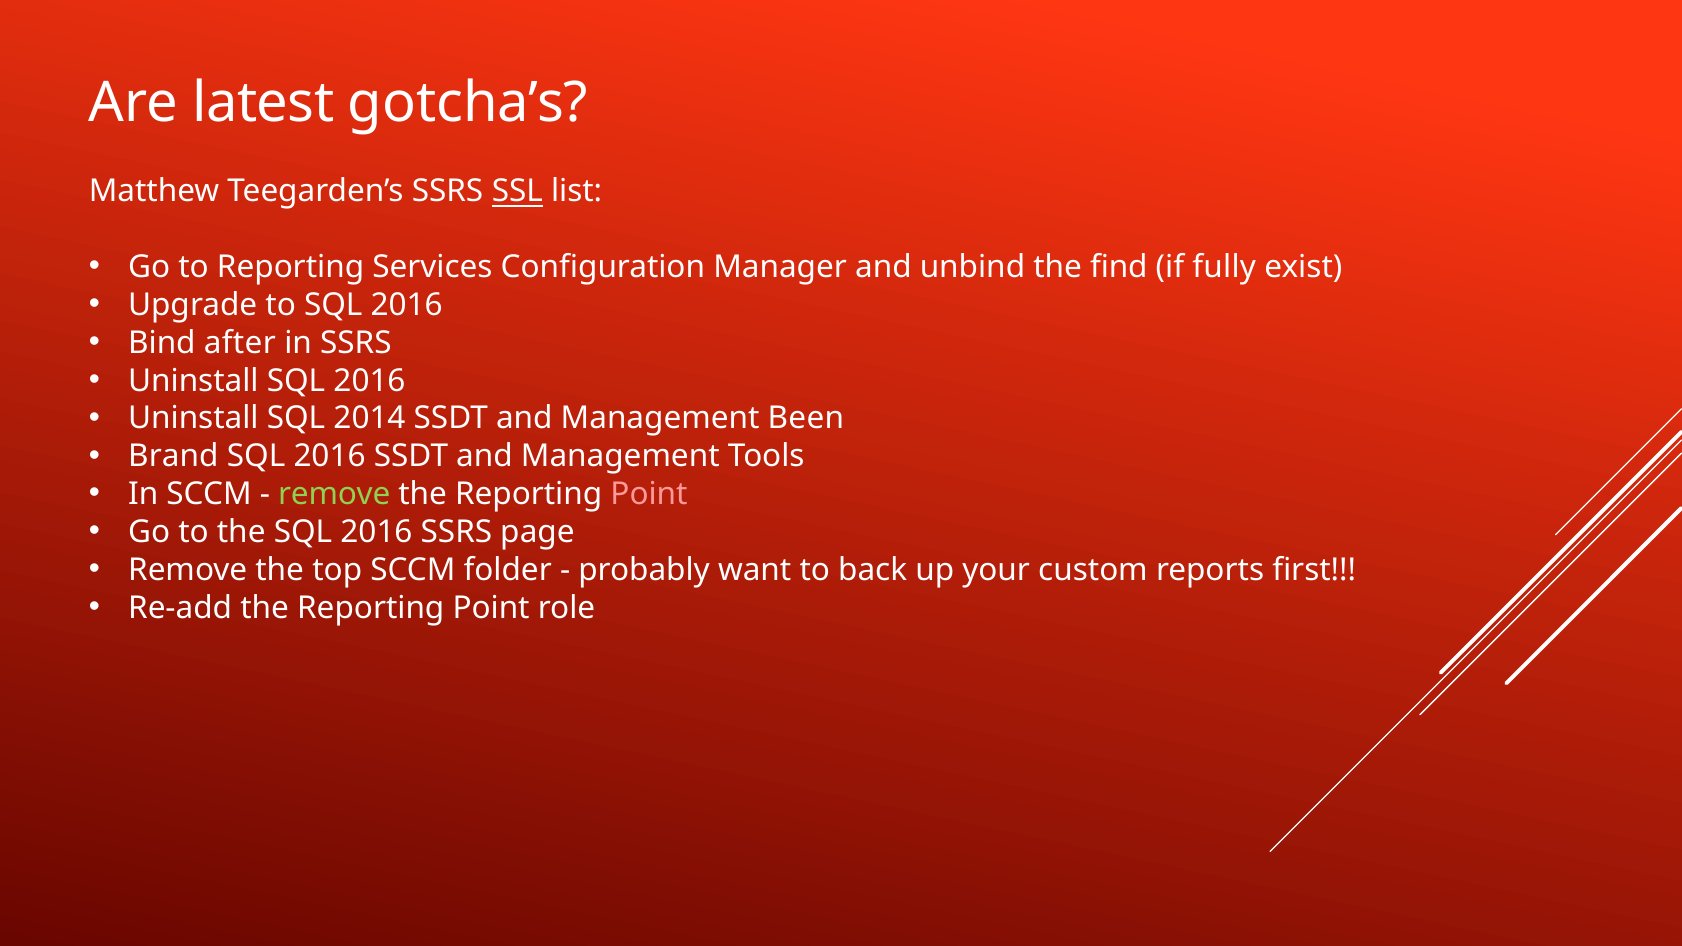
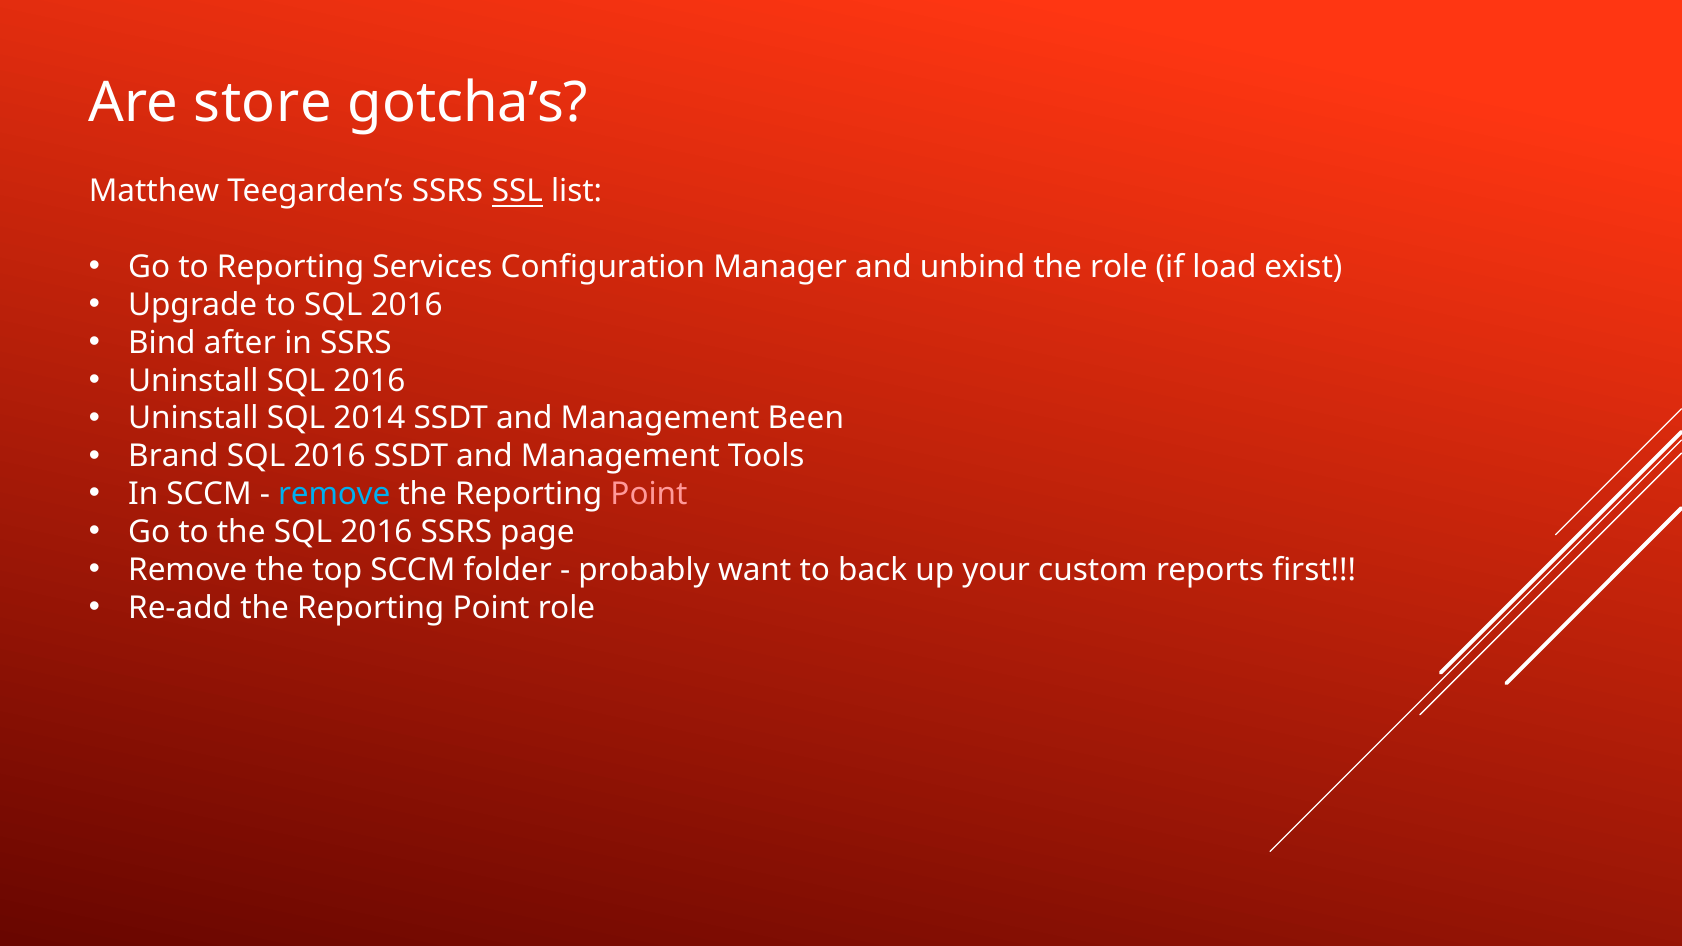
latest: latest -> store (263, 103)
the find: find -> role (1119, 267)
fully: fully -> load (1224, 267)
remove colour: light green -> light blue (334, 494)
